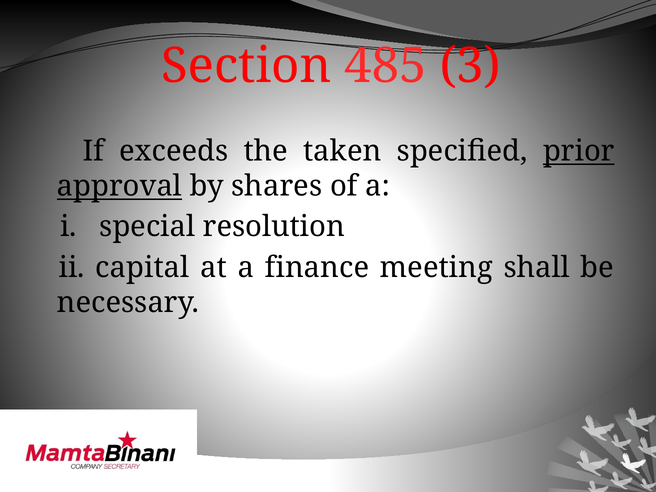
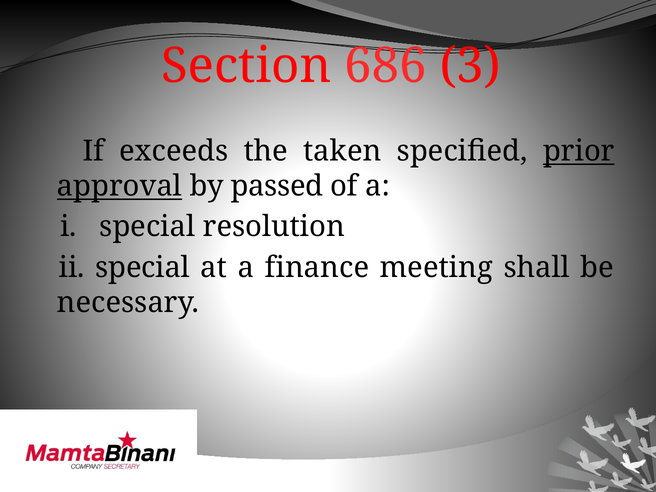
485: 485 -> 686 (386, 66)
shares: shares -> passed (277, 186)
ii capital: capital -> special (143, 268)
